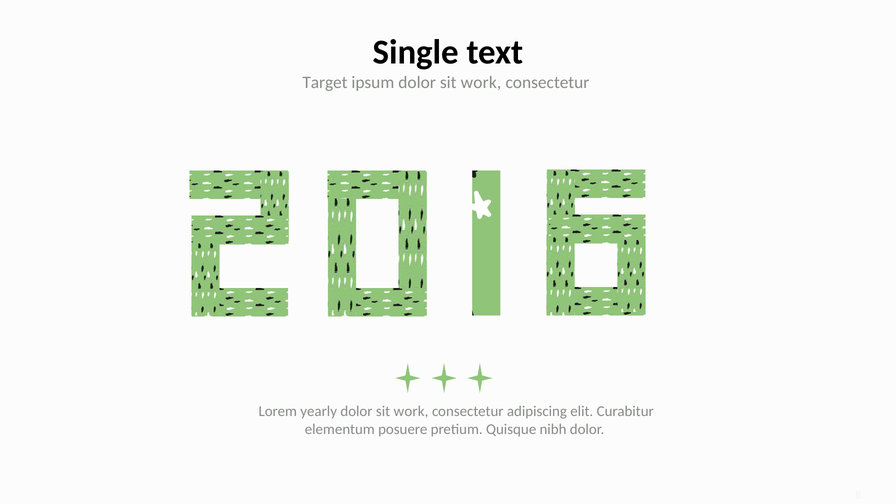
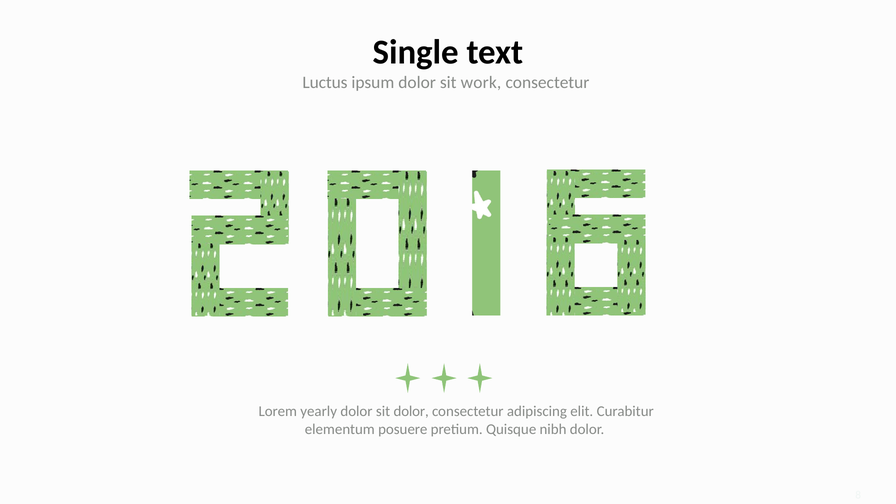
Target: Target -> Luctus (325, 82)
work: work -> dolor (411, 411)
